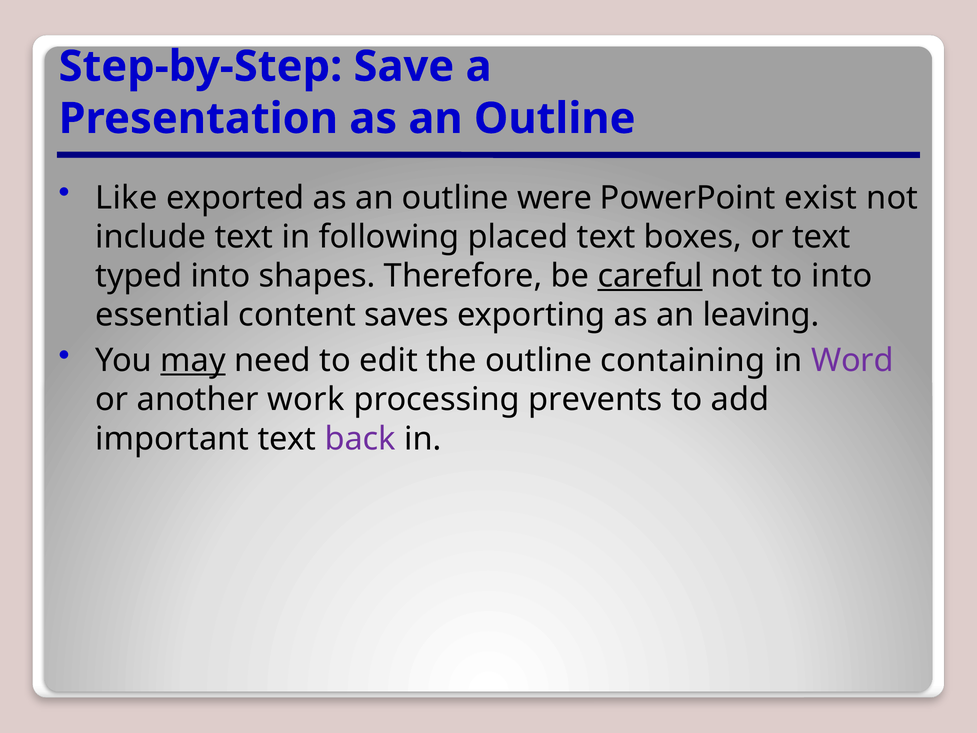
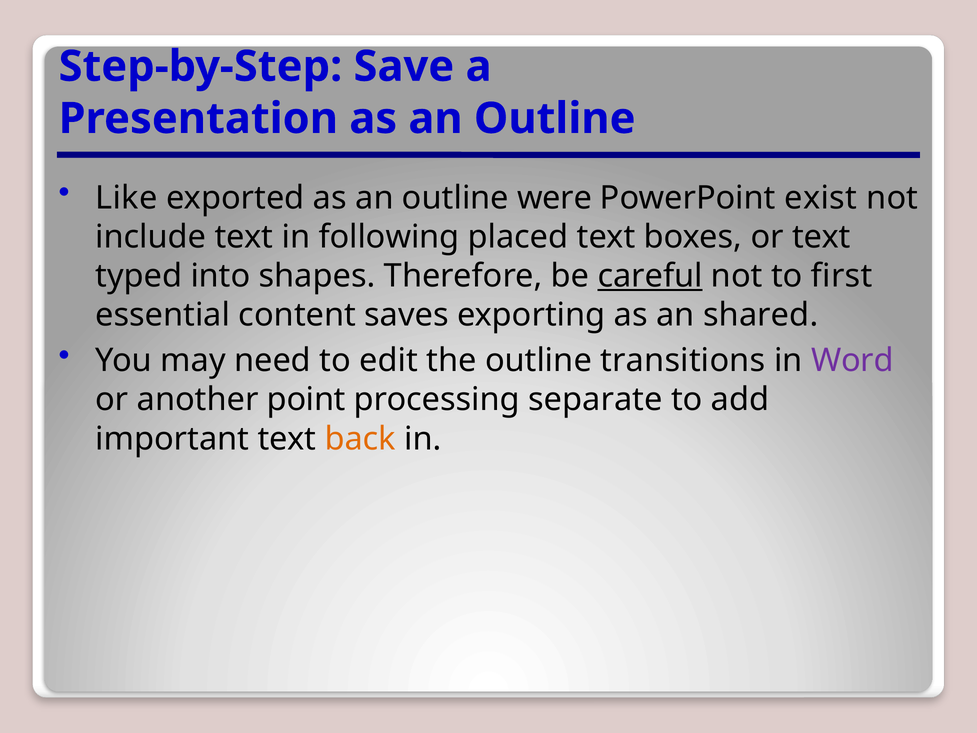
to into: into -> first (842, 276)
leaving: leaving -> shared (761, 315)
may underline: present -> none (193, 361)
containing: containing -> transitions (683, 361)
work: work -> point (306, 400)
prevents: prevents -> separate (595, 400)
back colour: purple -> orange (360, 439)
